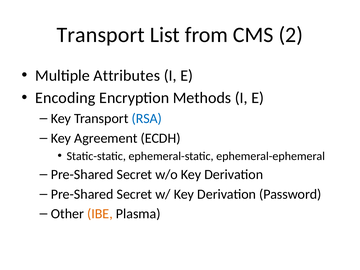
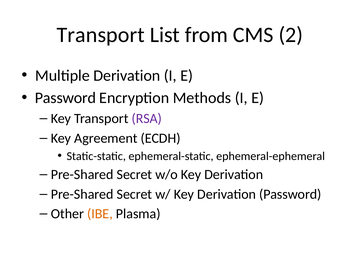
Multiple Attributes: Attributes -> Derivation (127, 76)
Encoding: Encoding -> Password (65, 98)
RSA colour: blue -> purple (147, 119)
